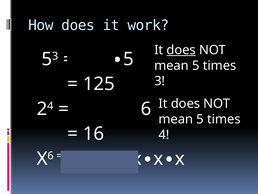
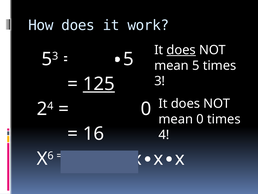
125 underline: none -> present (99, 84)
6: 6 -> 0 (146, 109)
5: 5 -> 0 (200, 119)
